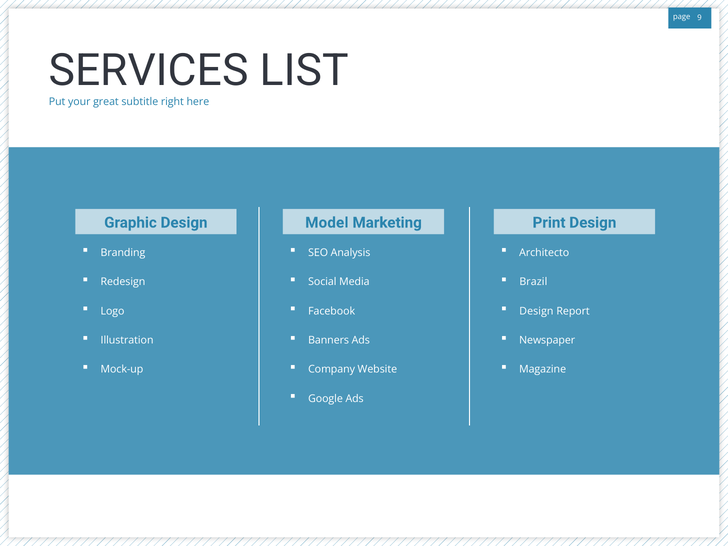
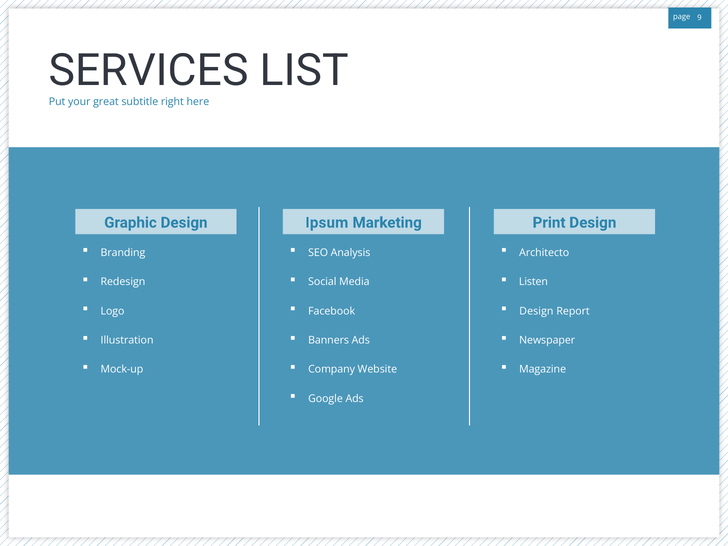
Model: Model -> Ipsum (327, 223)
Brazil: Brazil -> Listen (533, 282)
